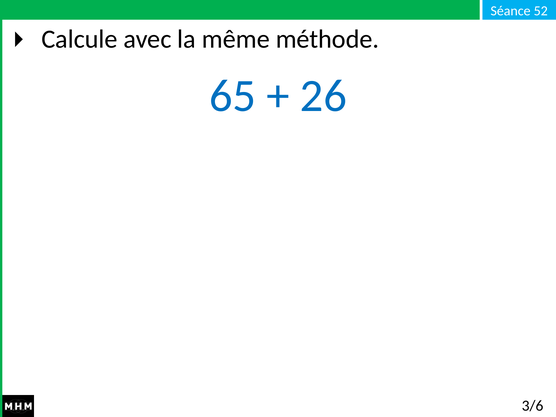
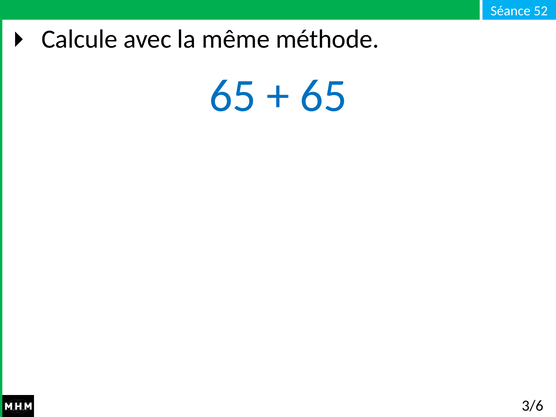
26: 26 -> 65 (323, 96)
